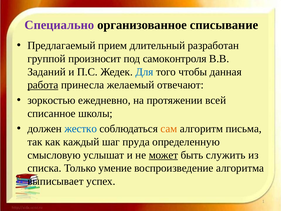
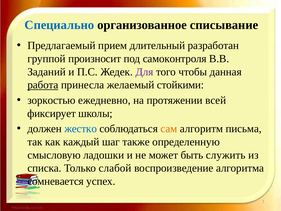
Специально colour: purple -> blue (59, 25)
Для colour: blue -> purple (144, 72)
отвечают: отвечают -> стойкими (180, 85)
списанное: списанное -> фиксирует (52, 113)
пруда: пруда -> также (136, 142)
услышат: услышат -> ладошки (104, 155)
может underline: present -> none (163, 155)
умение: умение -> слабой (115, 168)
выписывает: выписывает -> сомневается (56, 181)
